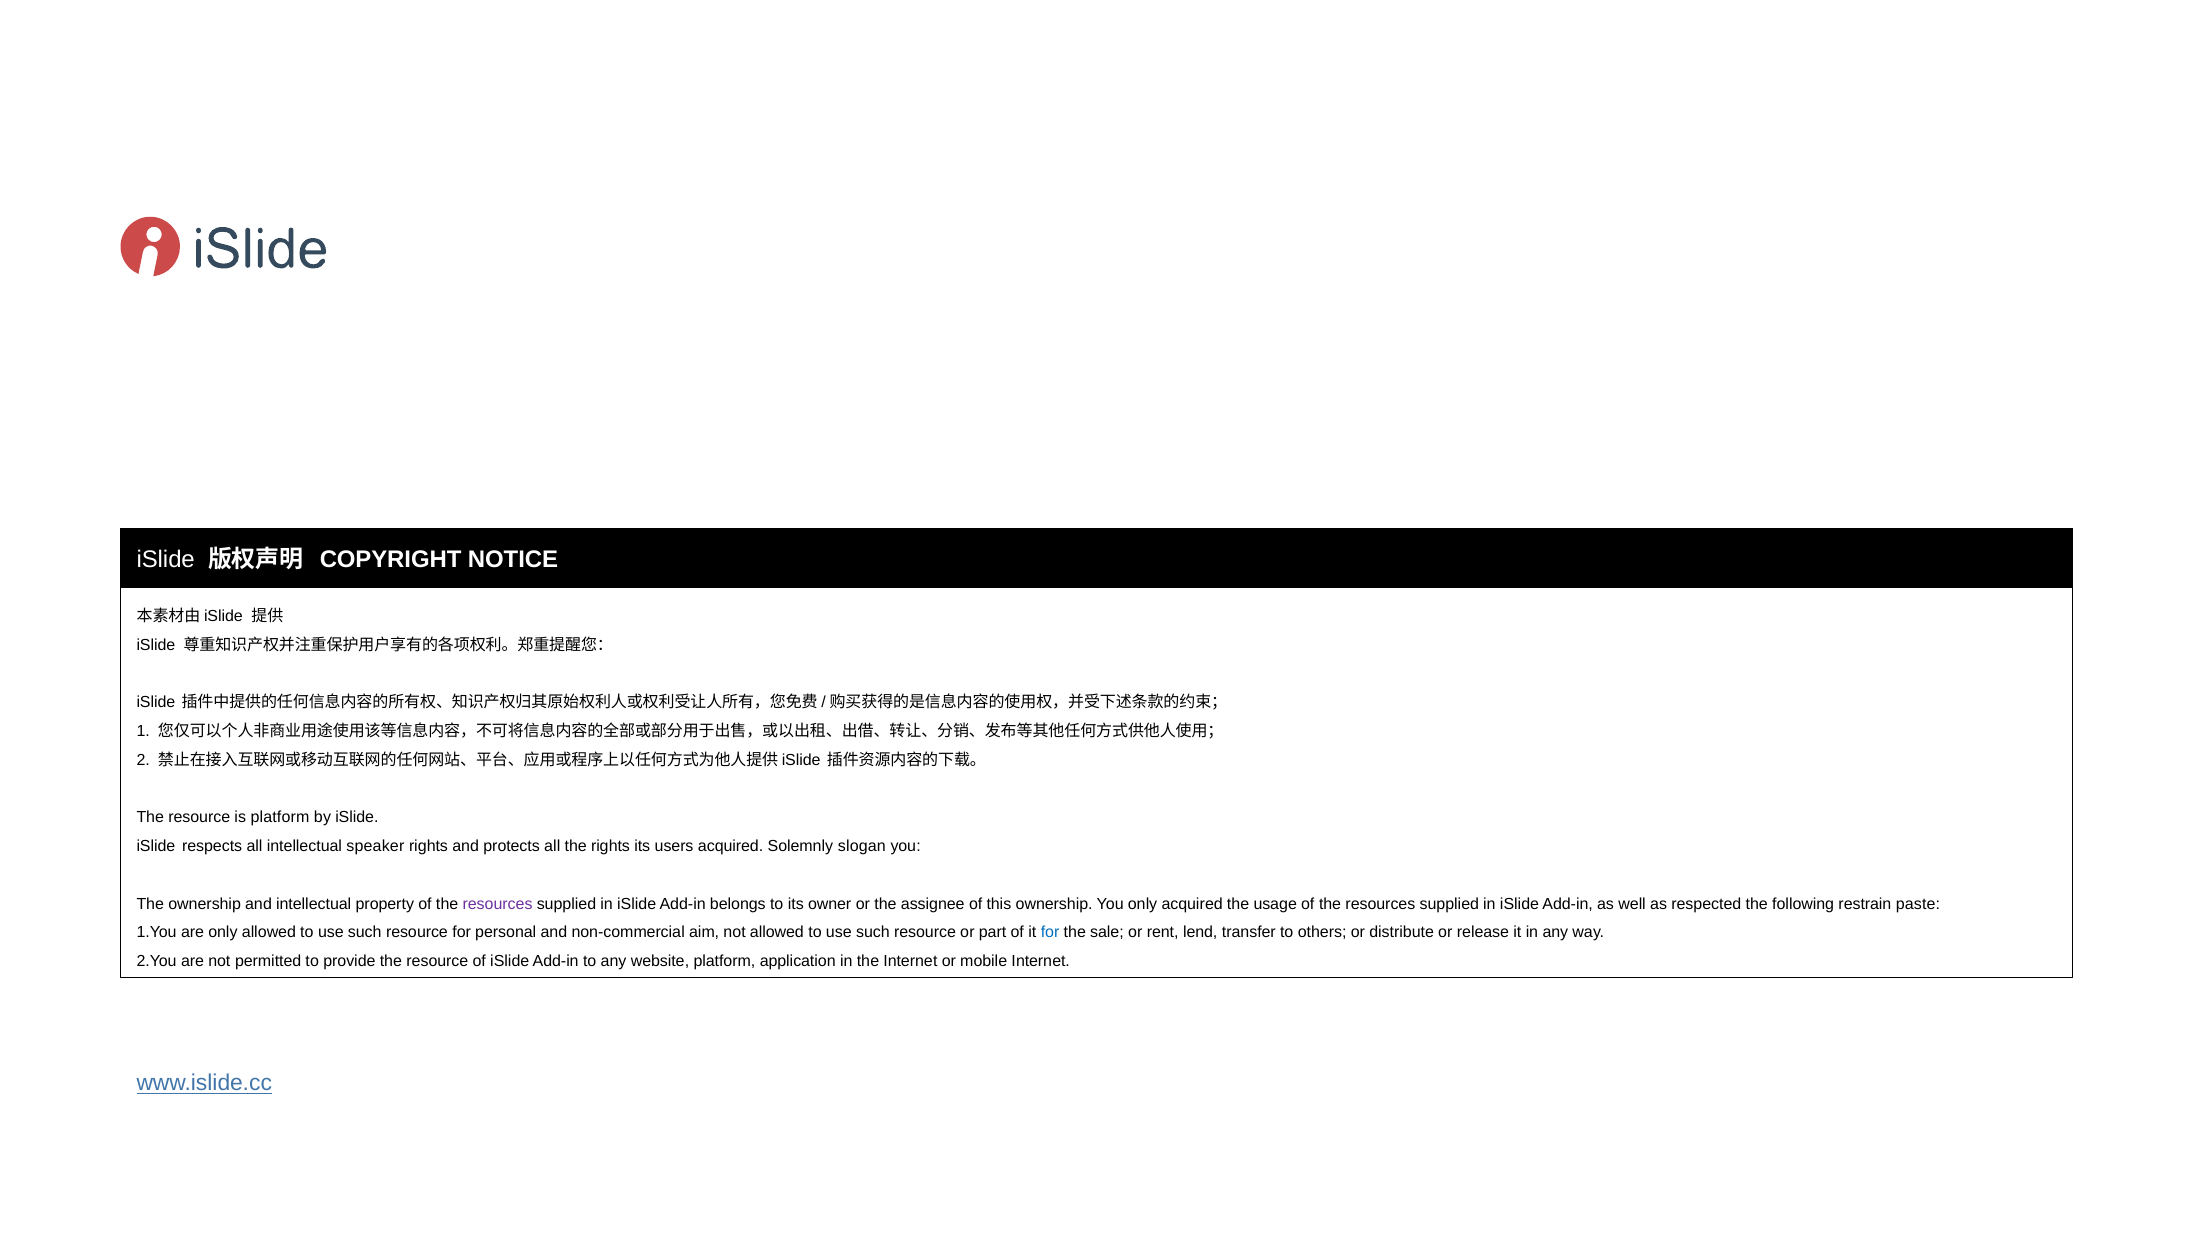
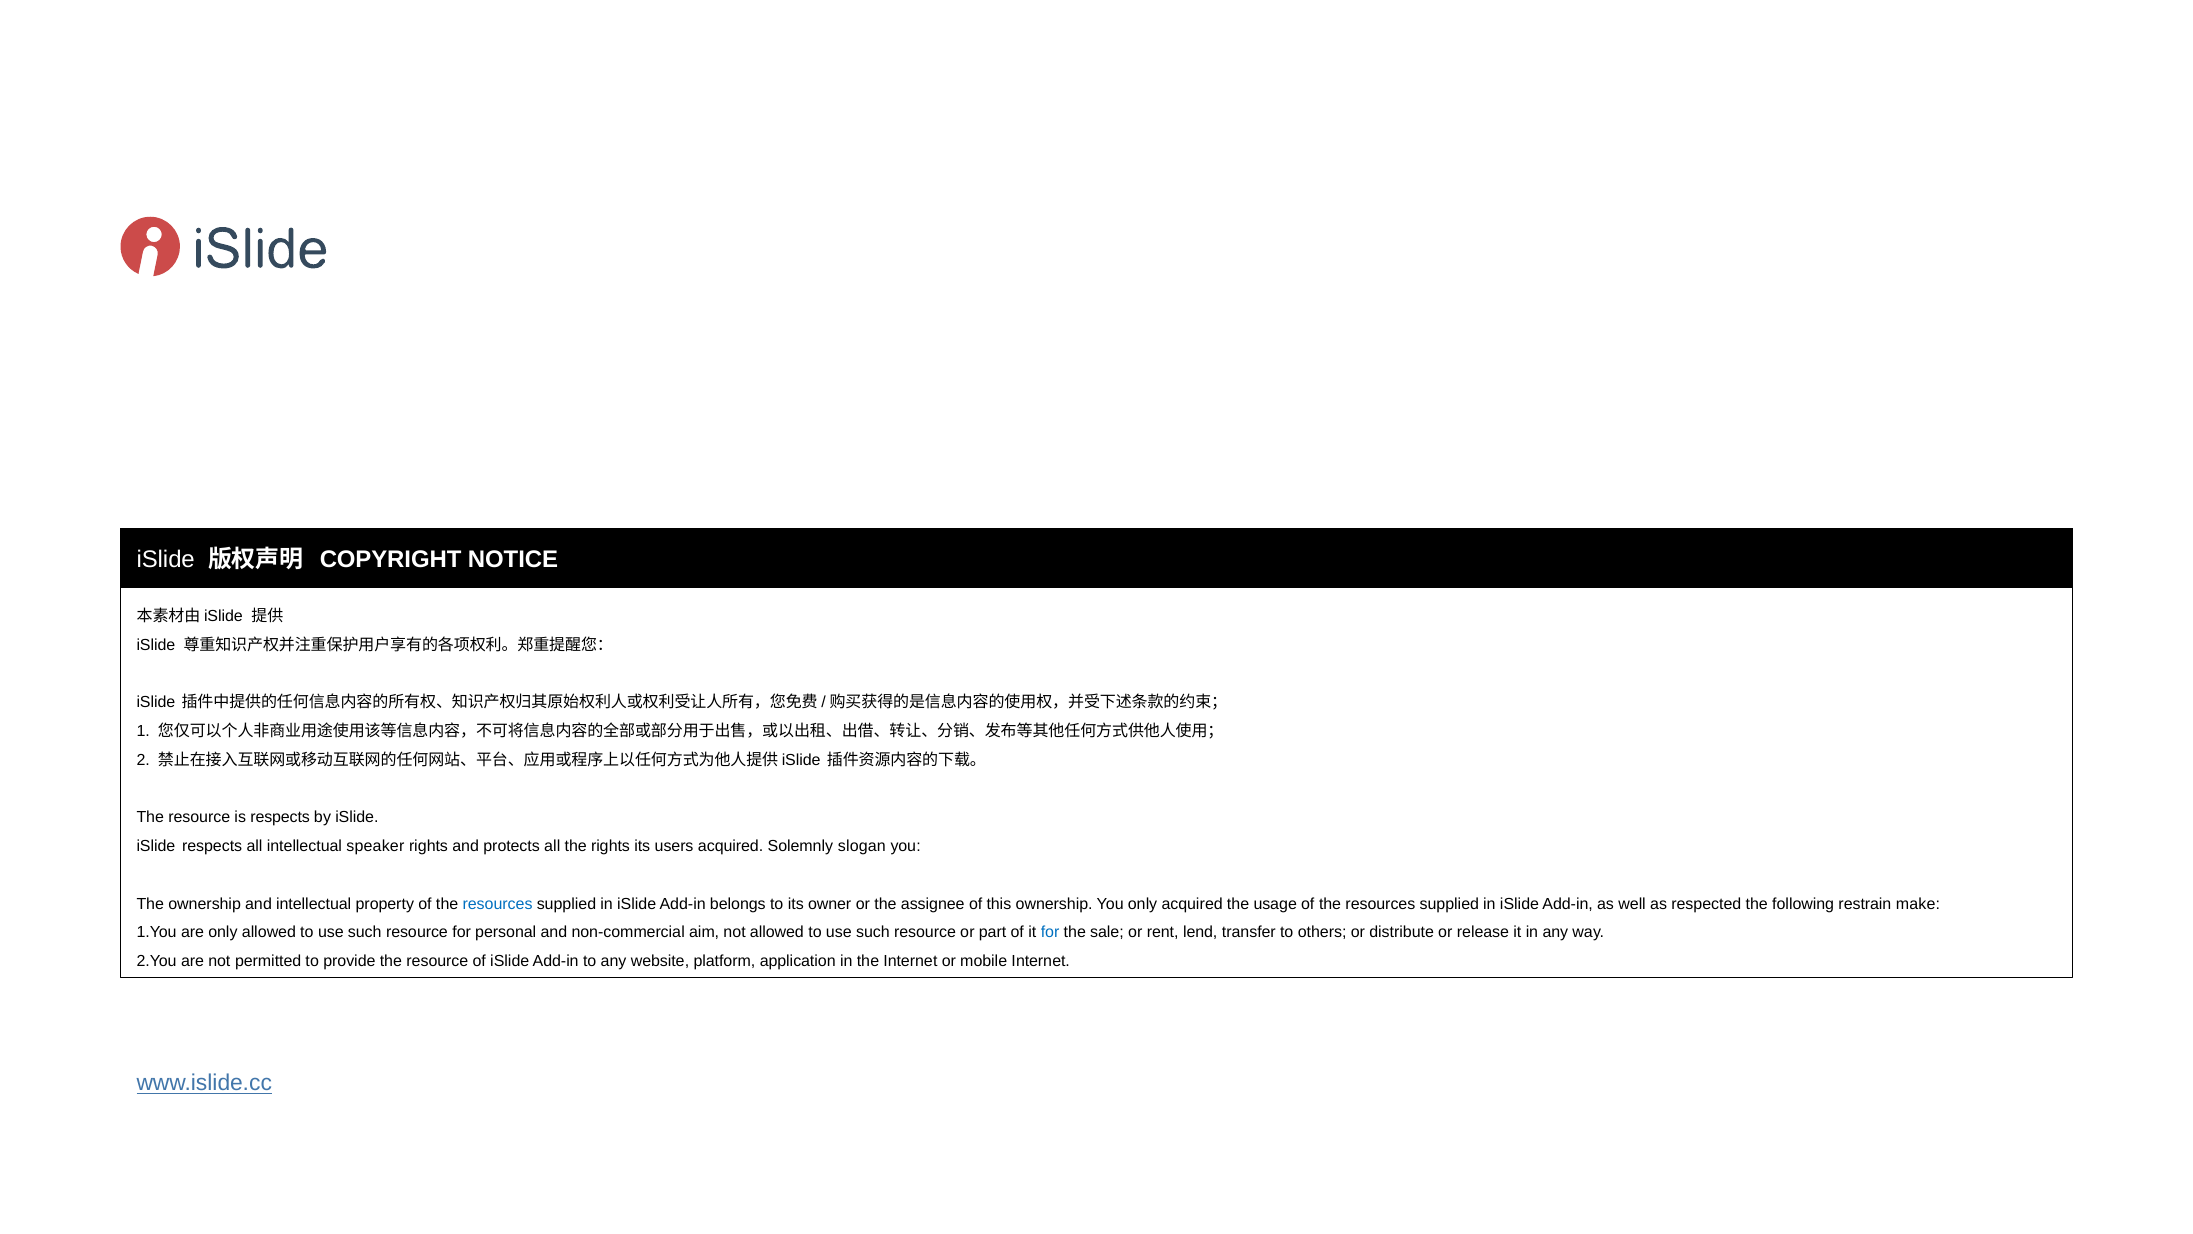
is platform: platform -> respects (280, 817)
resources colour: purple -> blue (498, 903)
paste: paste -> make (1918, 903)
